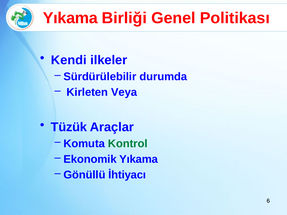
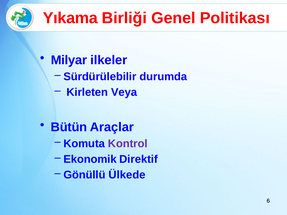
Kendi: Kendi -> Milyar (69, 60)
Tüzük: Tüzük -> Bütün (69, 127)
Kontrol colour: green -> purple (128, 144)
Ekonomik Yıkama: Yıkama -> Direktif (139, 159)
İhtiyacı: İhtiyacı -> Ülkede (127, 175)
